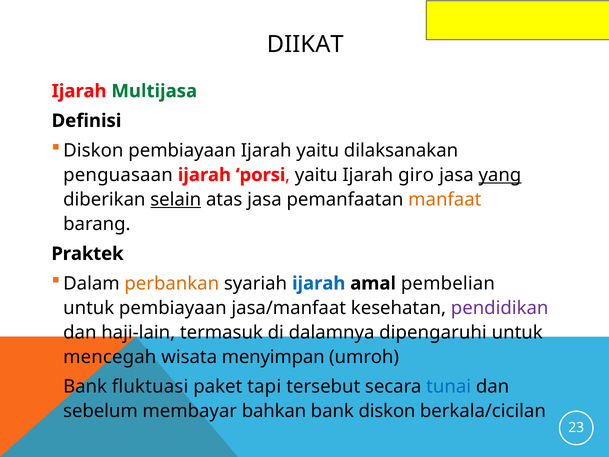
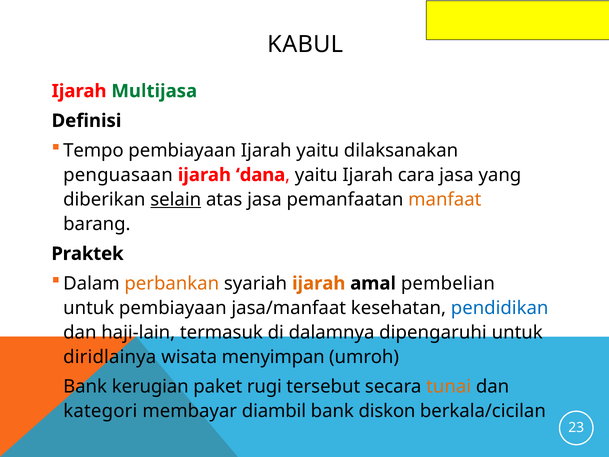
DIIKAT: DIIKAT -> KABUL (305, 44)
Diskon: Diskon -> Tempo (93, 150)
porsi: porsi -> dana (261, 175)
giro: giro -> cara (416, 175)
yang underline: present -> none (500, 175)
ijarah colour: blue -> orange (319, 283)
pendidikan colour: purple -> blue (500, 308)
mencegah: mencegah -> diridlainya (110, 357)
fluktuasi: fluktuasi -> kerugian (150, 387)
tapi: tapi -> rugi (264, 387)
tunai colour: blue -> orange (449, 387)
sebelum: sebelum -> kategori (100, 411)
bahkan: bahkan -> diambil (274, 411)
